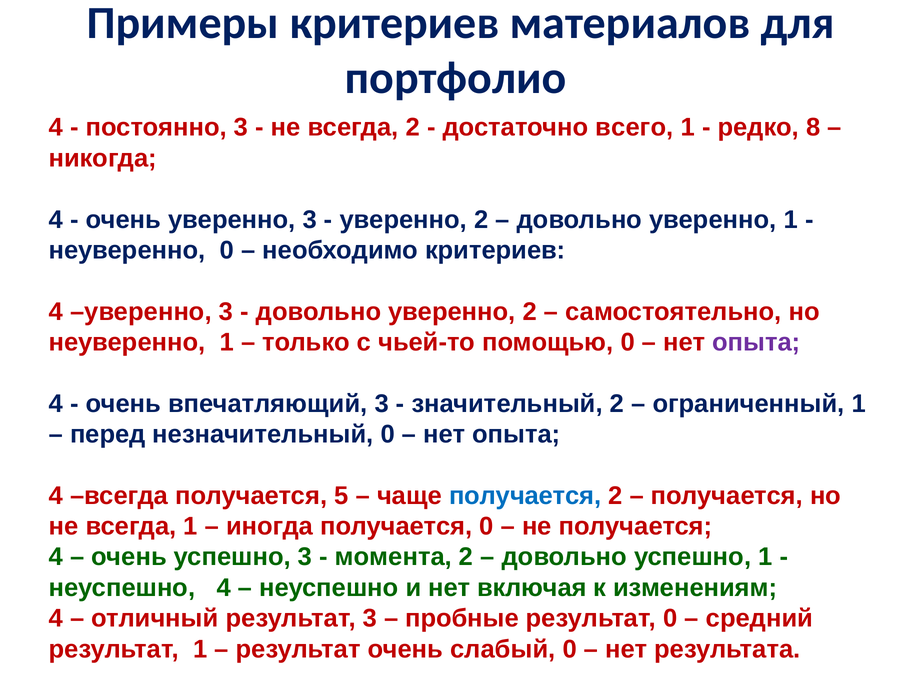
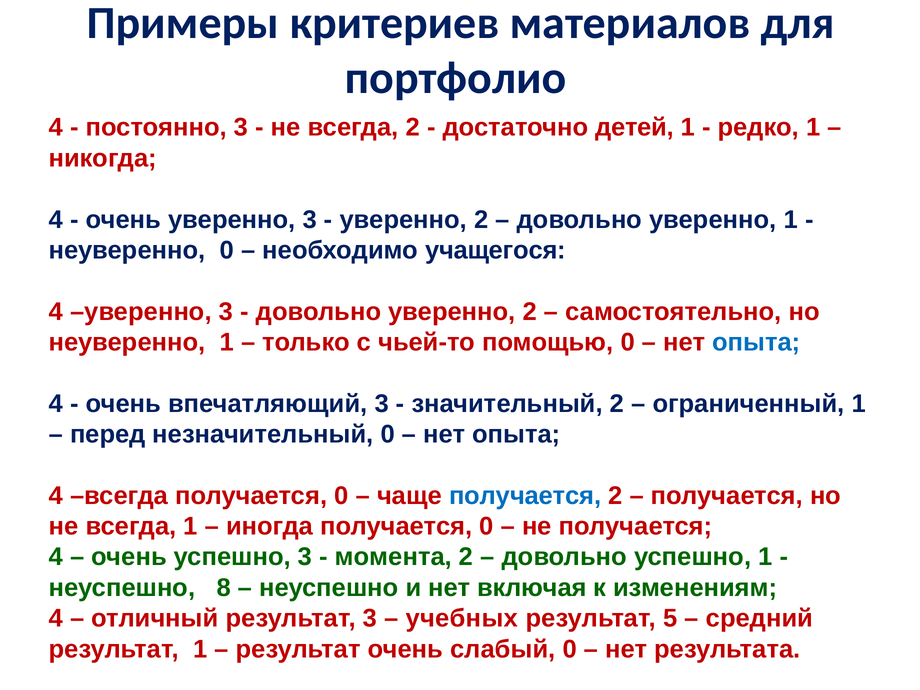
всего: всего -> детей (635, 128)
редко 8: 8 -> 1 (813, 128)
необходимо критериев: критериев -> учащегося (495, 250)
опыта colour: purple -> blue (756, 342)
всегда получается 5: 5 -> 0 (341, 496)
неуспешно 4: 4 -> 8 (224, 588)
пробные: пробные -> учебных (462, 618)
результат 0: 0 -> 5 (670, 618)
